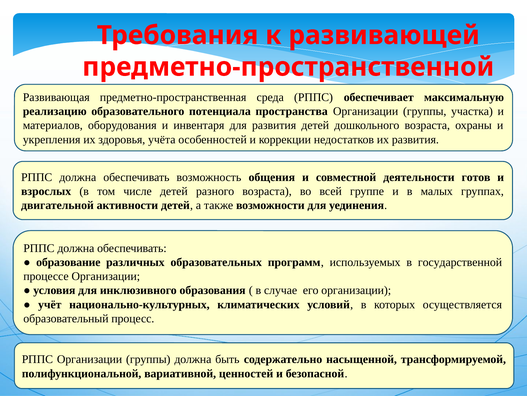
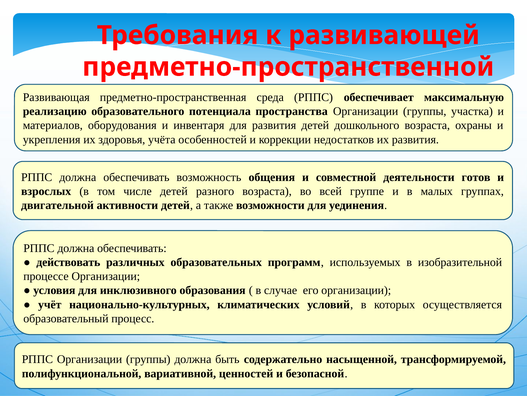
образование: образование -> действовать (68, 262)
государственной: государственной -> изобразительной (460, 262)
